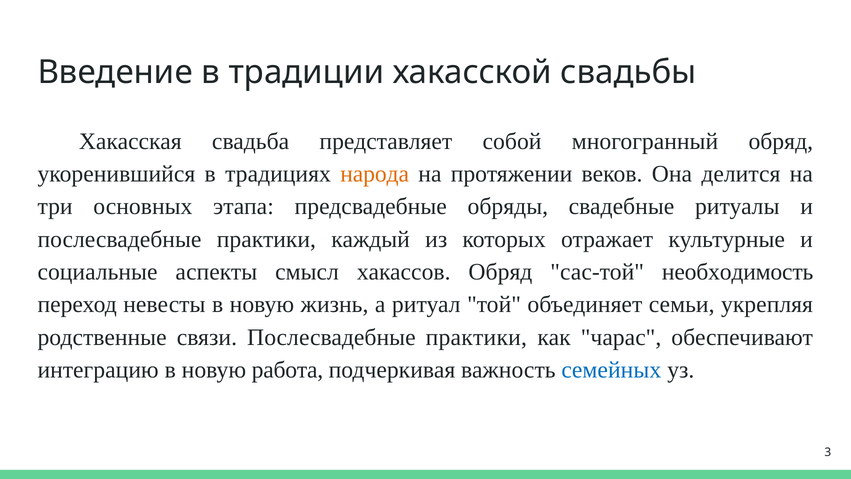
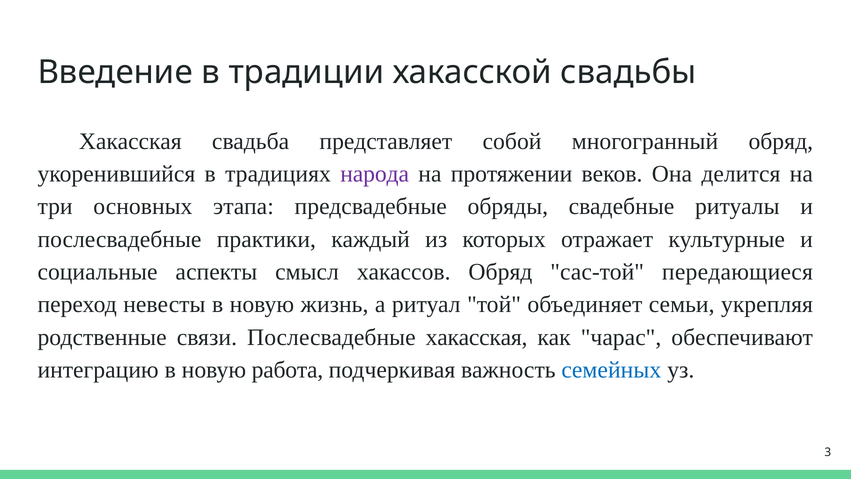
народа colour: orange -> purple (375, 174)
необходимость: необходимость -> передающиеся (737, 272)
связи Послесвадебные практики: практики -> хакасская (477, 337)
